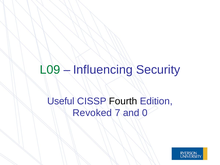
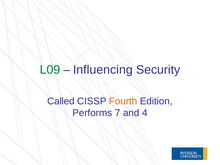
Useful: Useful -> Called (61, 101)
Fourth colour: black -> orange (123, 101)
Revoked: Revoked -> Performs (92, 113)
0: 0 -> 4 (145, 113)
